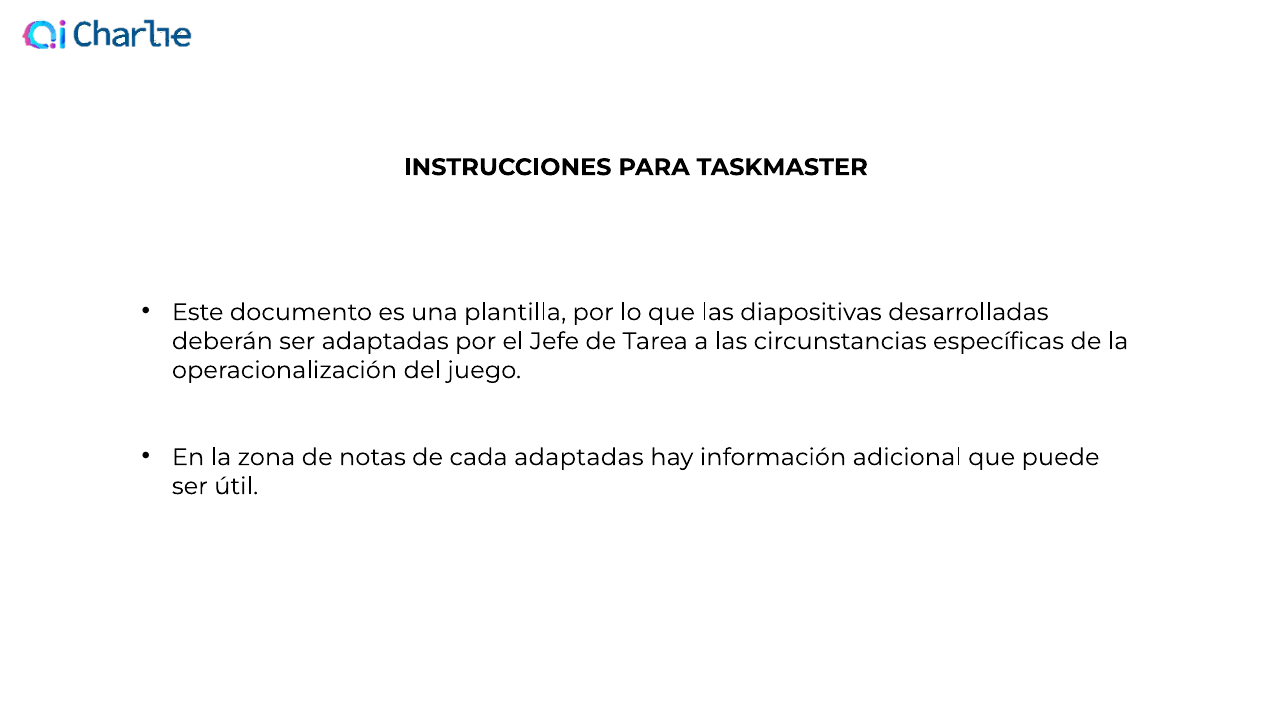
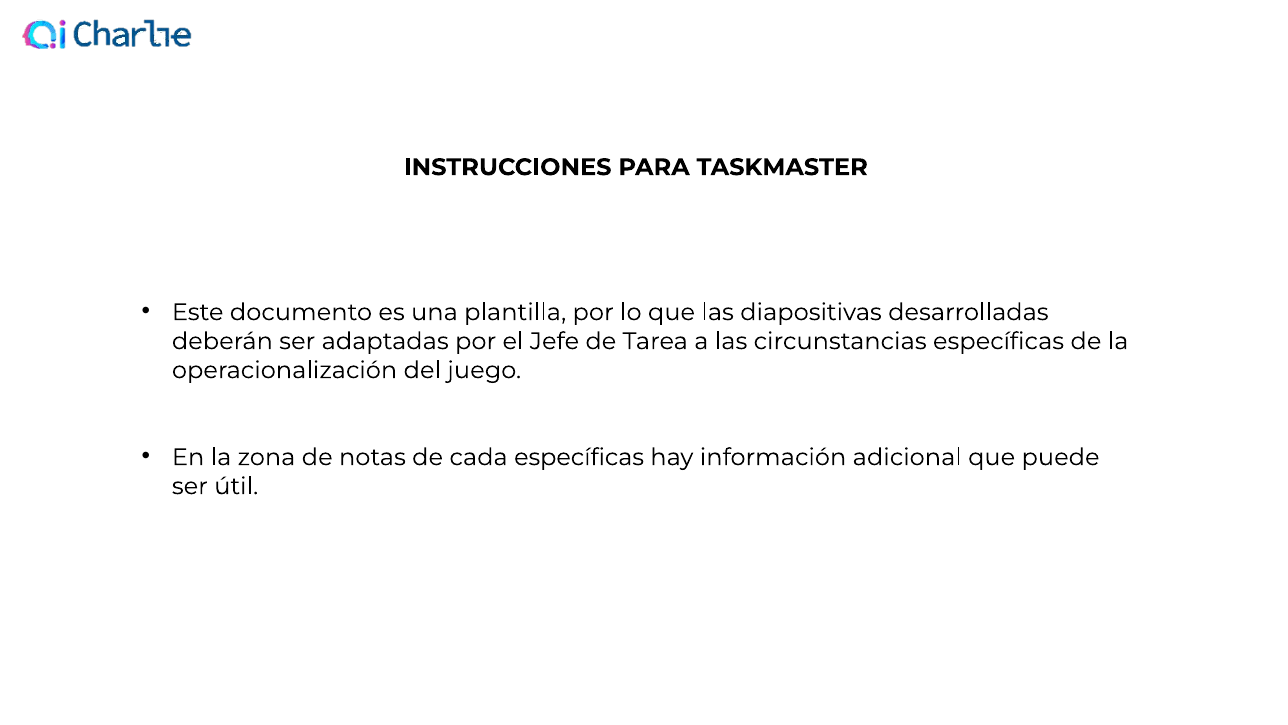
cada adaptadas: adaptadas -> específicas (579, 457)
